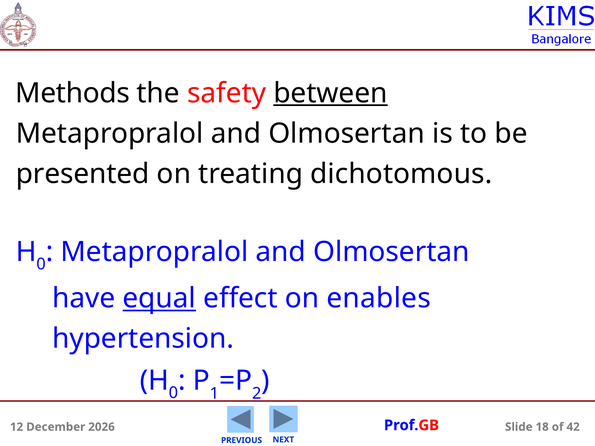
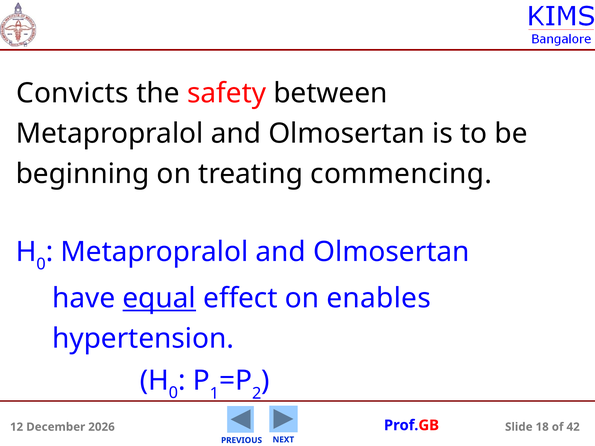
Methods: Methods -> Convicts (72, 93)
between underline: present -> none (331, 93)
presented: presented -> beginning (83, 174)
dichotomous: dichotomous -> commencing (401, 174)
